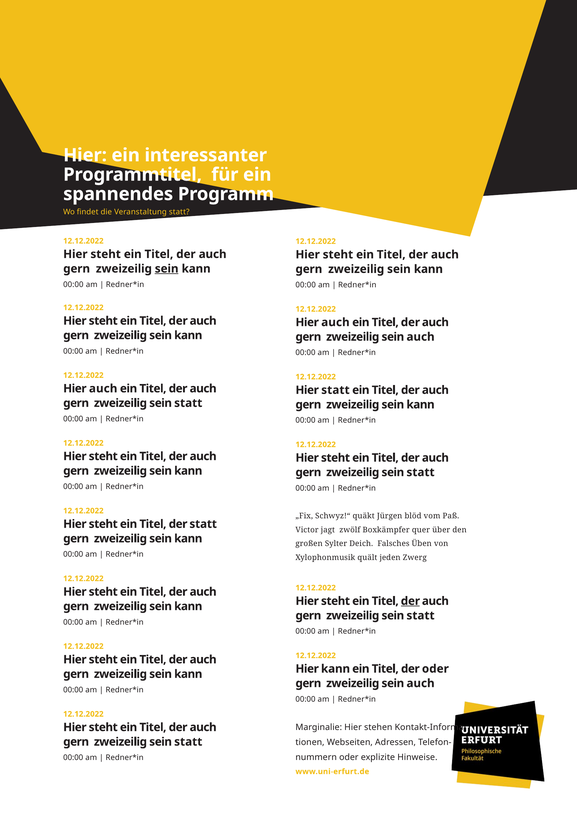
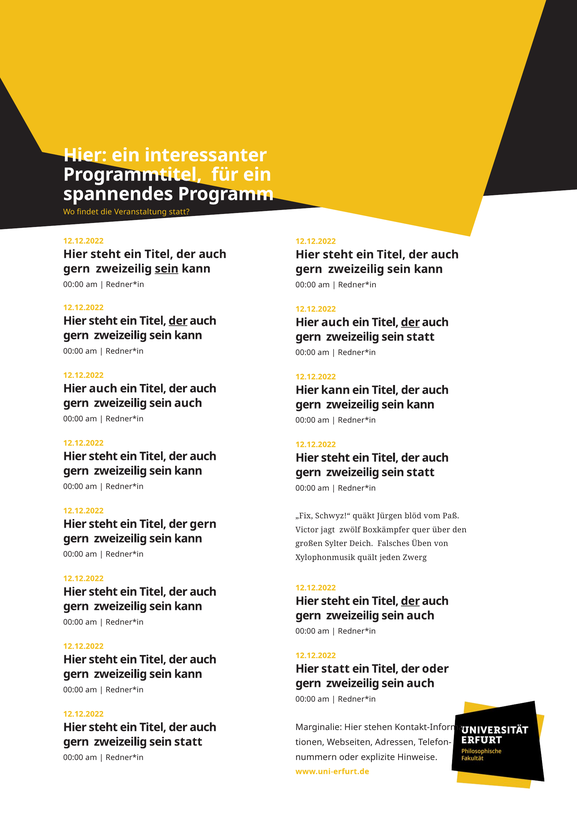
der underline: none -> present (178, 321)
der underline: none -> present (410, 322)
auch: auch -> statt (421, 337)
Hier statt: statt -> kann (336, 390)
statt: statt -> auch (188, 403)
der statt: statt -> gern (203, 524)
statt: statt -> auch (421, 615)
Hier kann: kann -> statt (335, 668)
